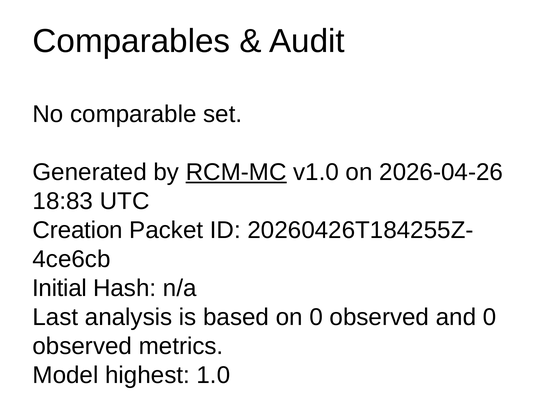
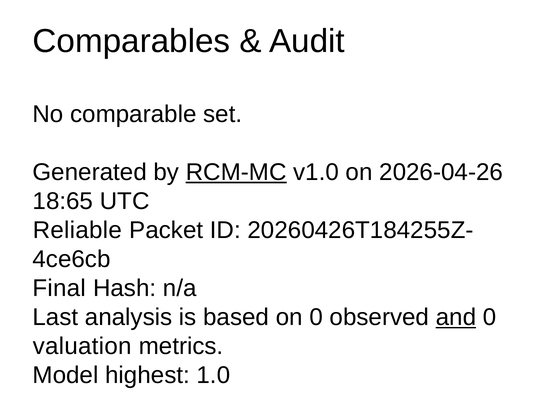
18:83: 18:83 -> 18:65 (63, 201)
Creation: Creation -> Reliable (77, 230)
Initial: Initial -> Final (59, 288)
and underline: none -> present (456, 317)
observed: observed -> valuation (82, 346)
